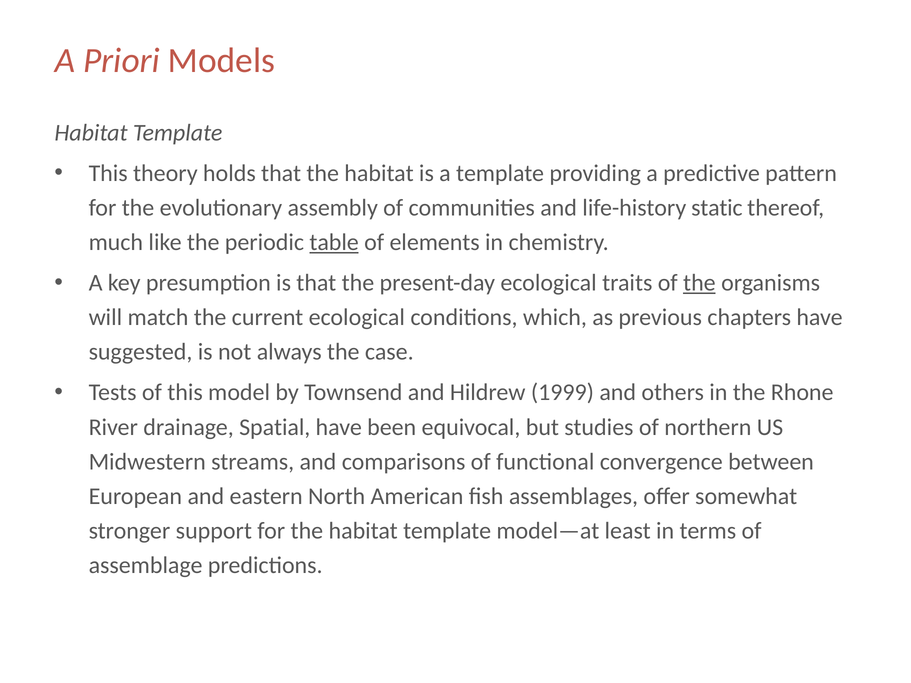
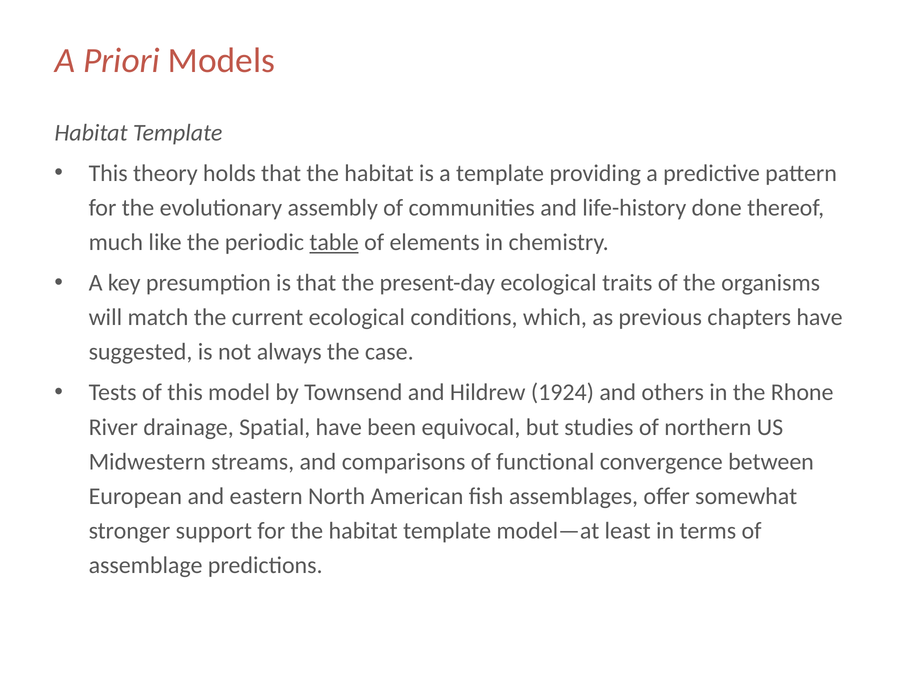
static: static -> done (717, 208)
the underline: present -> none (699, 283)
1999: 1999 -> 1924 (562, 393)
